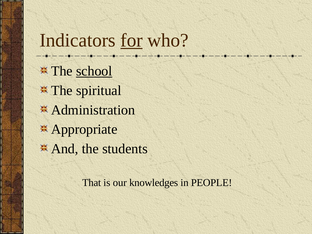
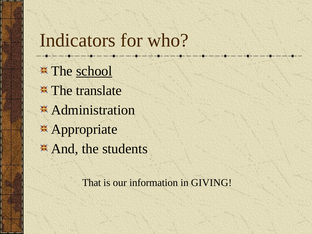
for underline: present -> none (132, 40)
spiritual: spiritual -> translate (99, 91)
knowledges: knowledges -> information (154, 183)
PEOPLE: PEOPLE -> GIVING (211, 183)
